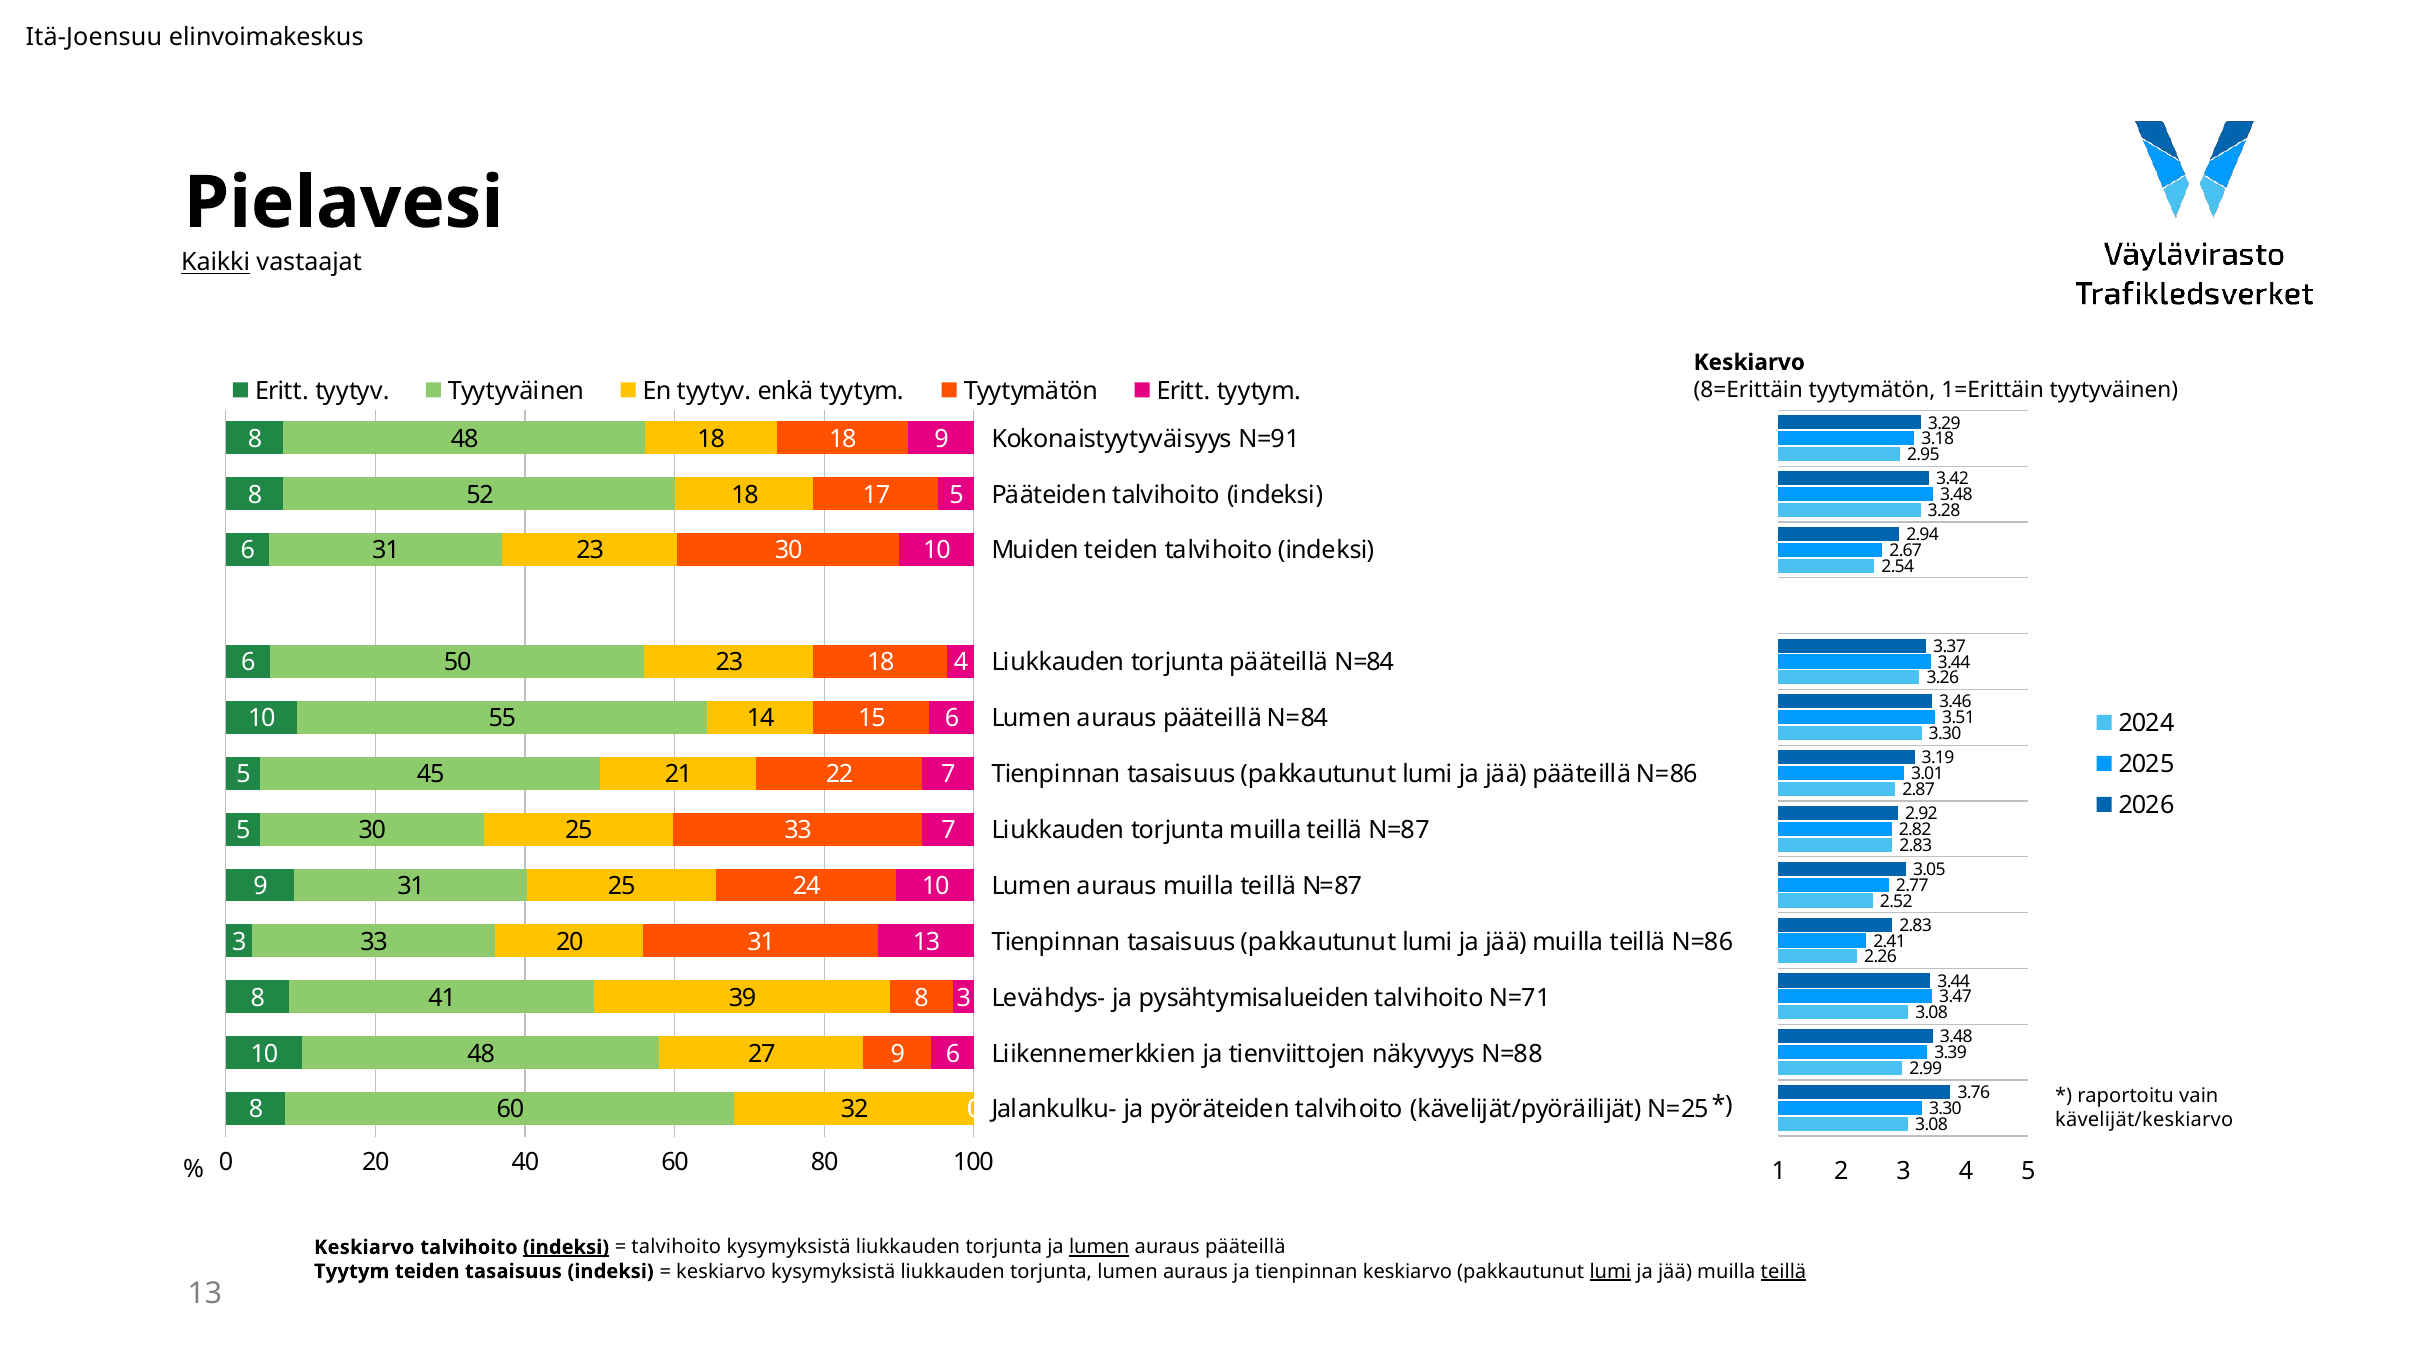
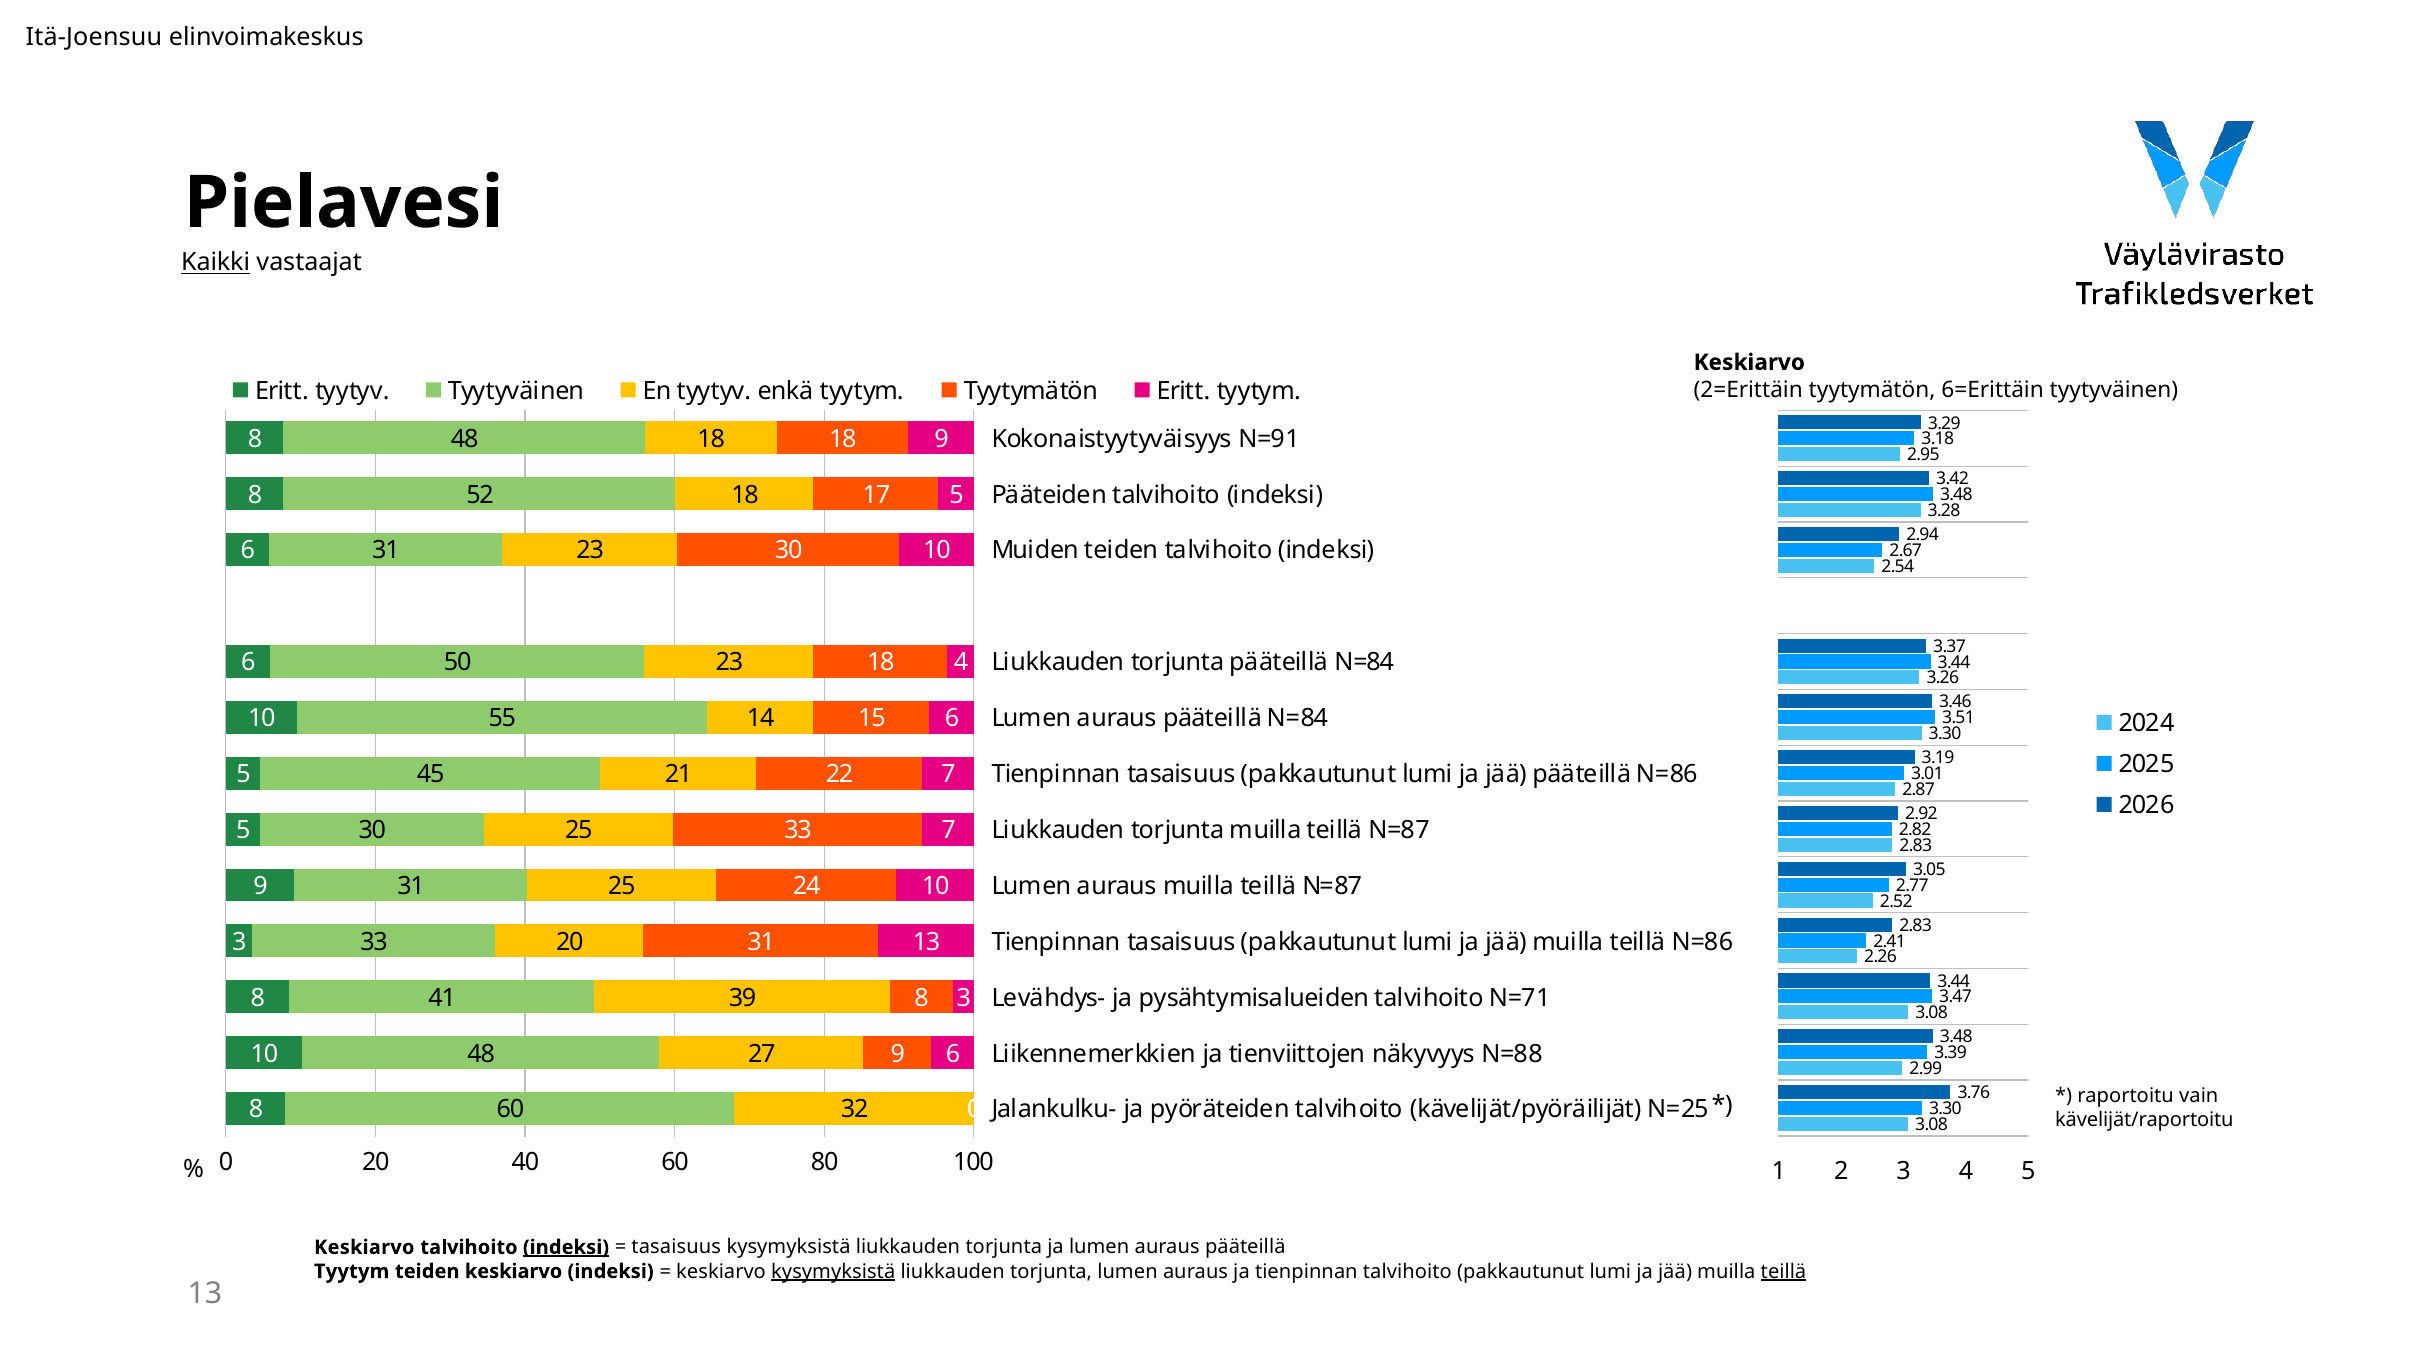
8=Erittäin: 8=Erittäin -> 2=Erittäin (1748, 390)
1=Erittäin: 1=Erittäin -> 6=Erittäin (1993, 390)
kävelijät/keskiarvo: kävelijät/keskiarvo -> kävelijät/raportoitu (2144, 1120)
talvihoito: talvihoito -> tasaisuus (676, 1247)
lumen underline: present -> none (1099, 1247)
teiden tasaisuus: tasaisuus -> keskiarvo (514, 1271)
kysymyksistä underline: none -> present (833, 1271)
tienpinnan keskiarvo: keskiarvo -> talvihoito (1407, 1271)
lumi underline: present -> none (1610, 1271)
